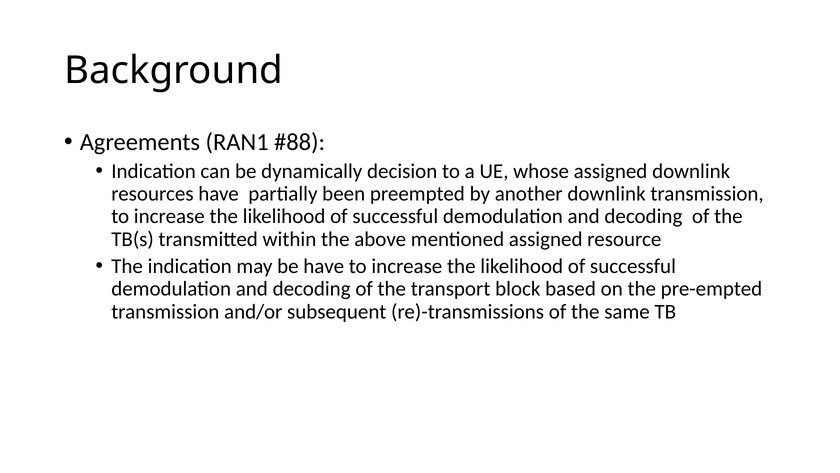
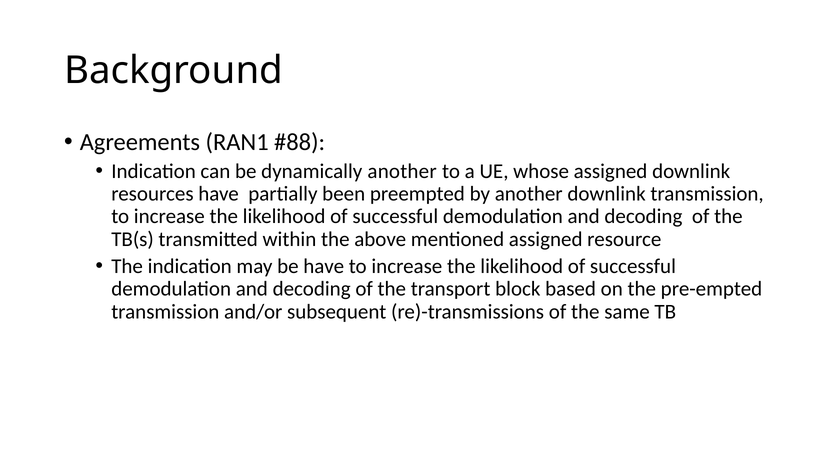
dynamically decision: decision -> another (402, 171)
